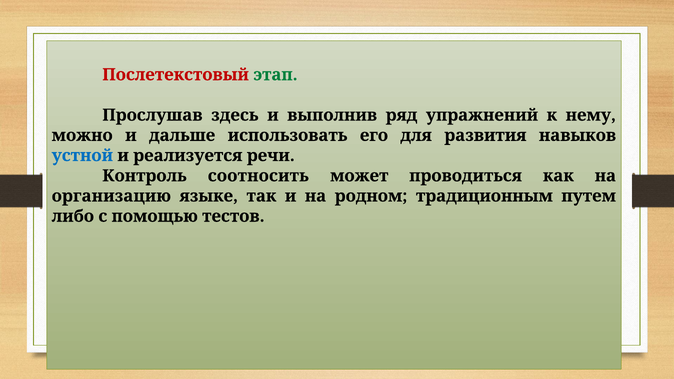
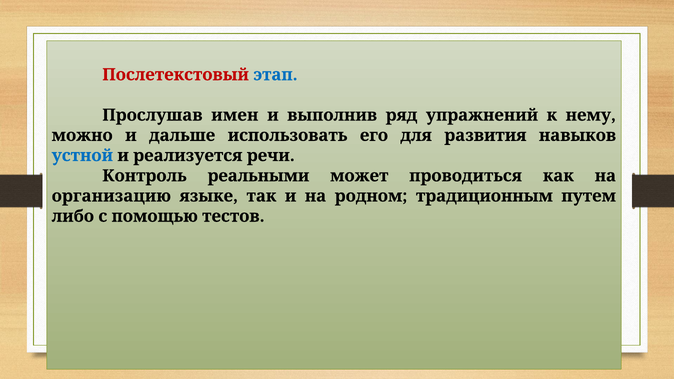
этап colour: green -> blue (275, 75)
здесь: здесь -> имен (235, 115)
соотносить: соотносить -> реальными (258, 176)
